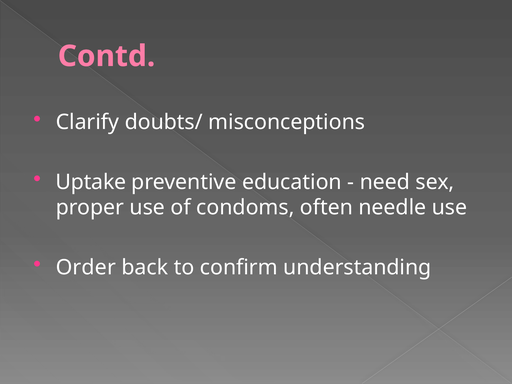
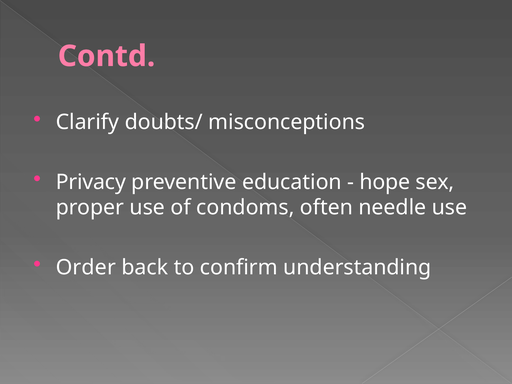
Uptake: Uptake -> Privacy (91, 182)
need: need -> hope (385, 182)
